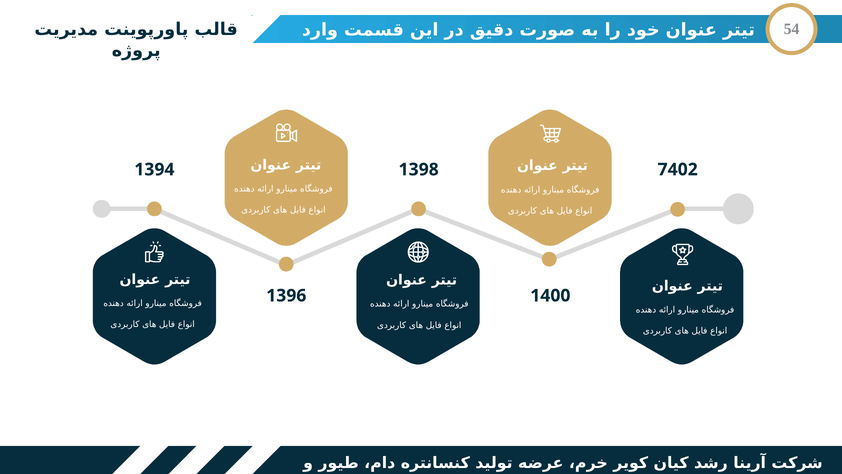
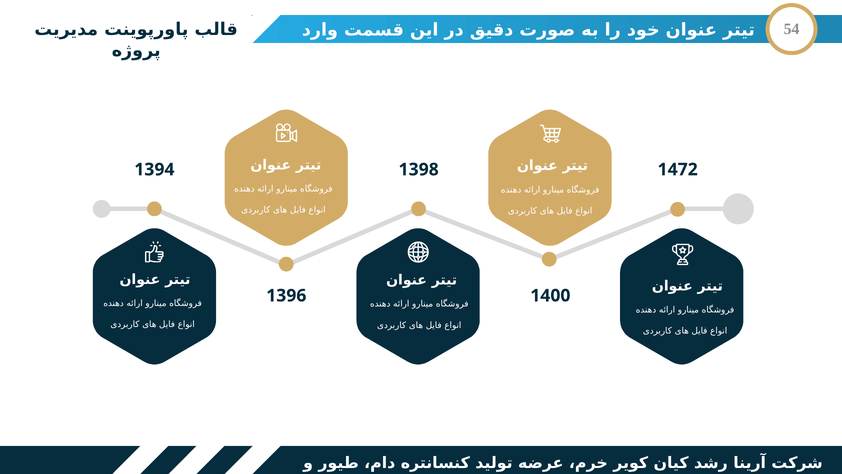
7402: 7402 -> 1472 (678, 169)
